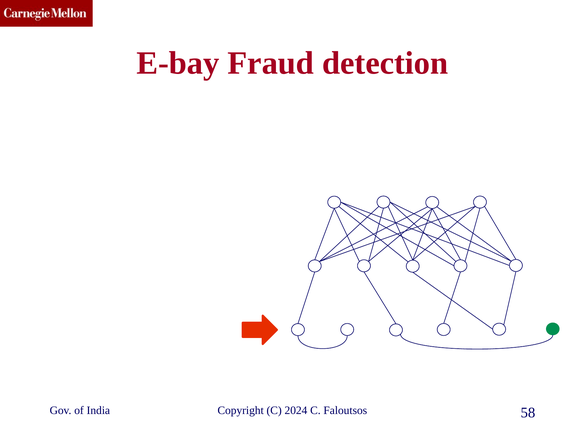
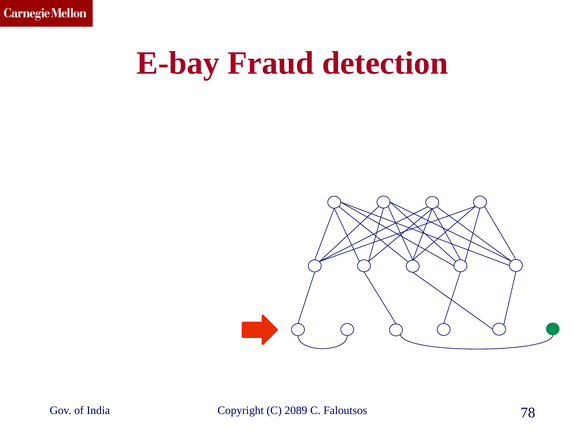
2024: 2024 -> 2089 (296, 410)
58: 58 -> 78 (528, 412)
